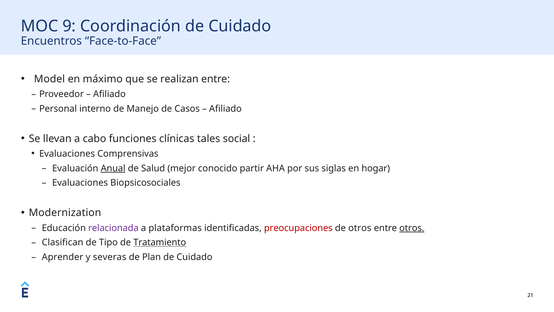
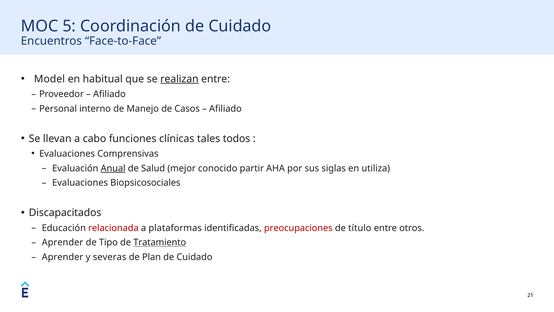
9: 9 -> 5 (69, 26)
máximo: máximo -> habitual (103, 79)
realizan underline: none -> present (179, 79)
social: social -> todos (237, 138)
hogar: hogar -> utiliza (376, 168)
Modernization: Modernization -> Discapacitados (65, 213)
relacionada colour: purple -> red (113, 228)
de otros: otros -> título (360, 228)
otros underline: present -> none (412, 228)
Clasifican: Clasifican -> Aprender (63, 242)
